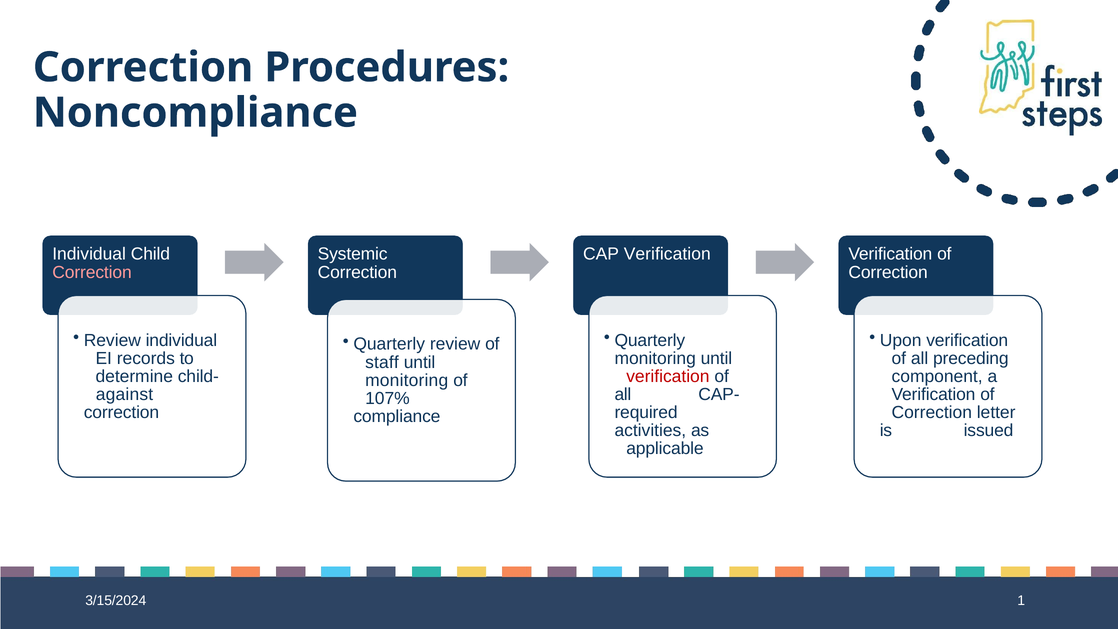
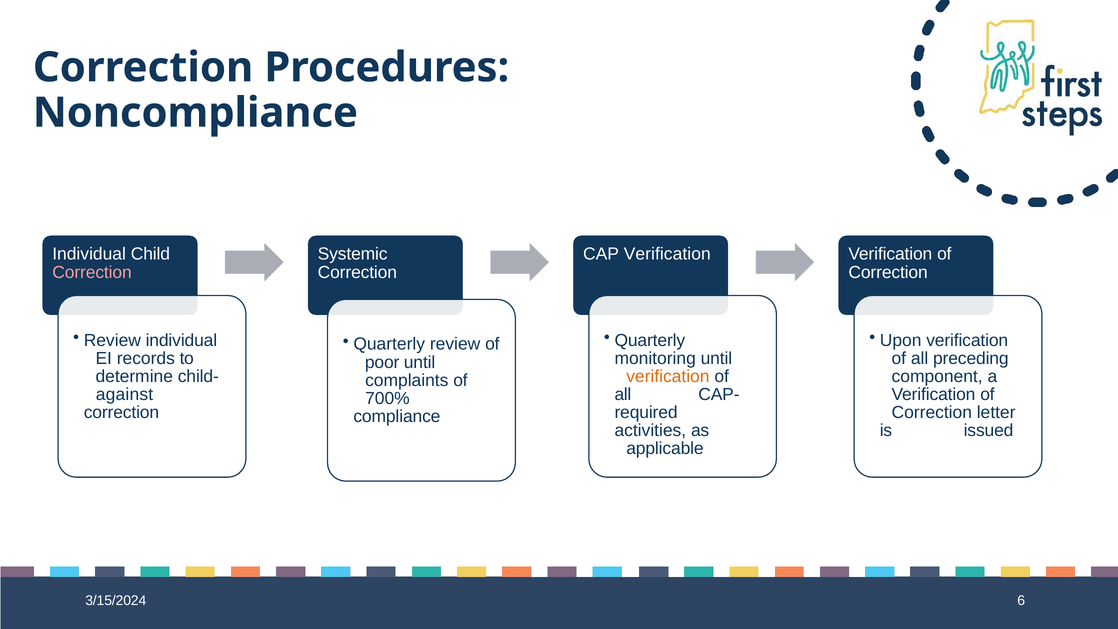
staff: staff -> poor (382, 362)
verification colour: red -> orange (668, 376)
monitoring: monitoring -> complaints (407, 380)
107%: 107% -> 700% (387, 398)
1: 1 -> 6 (1021, 601)
